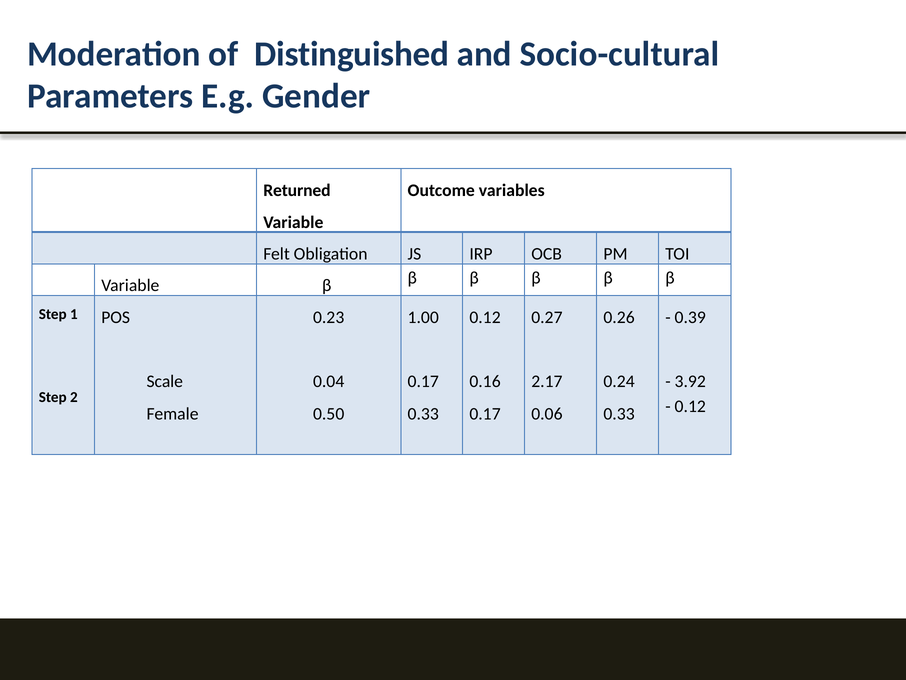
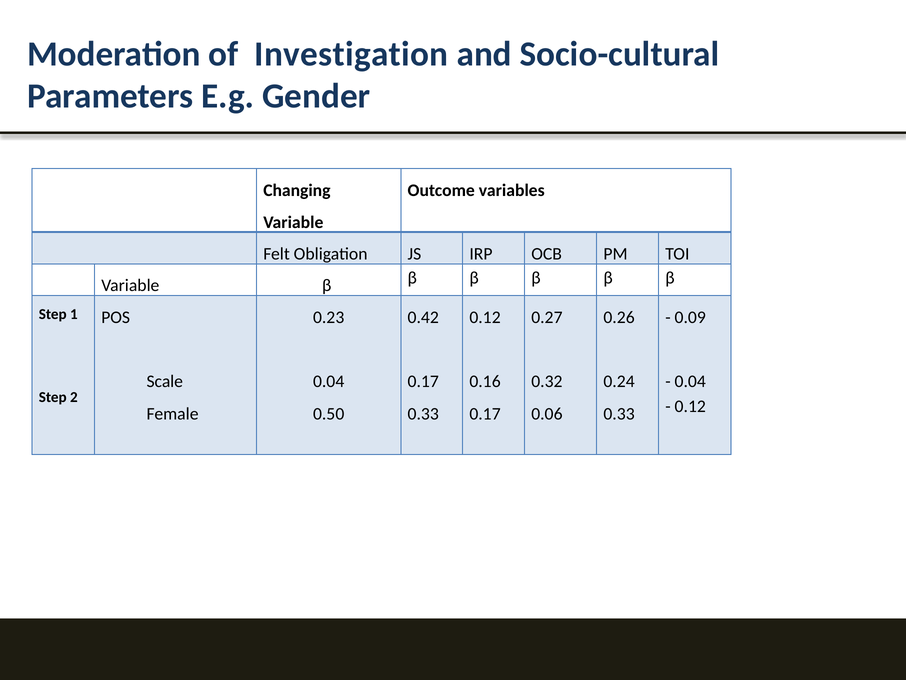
Distinguished: Distinguished -> Investigation (351, 54)
Returned: Returned -> Changing (297, 190)
1.00: 1.00 -> 0.42 (423, 317)
0.39: 0.39 -> 0.09 (690, 317)
2.17: 2.17 -> 0.32 (547, 381)
3.92: 3.92 -> 0.04 (690, 381)
